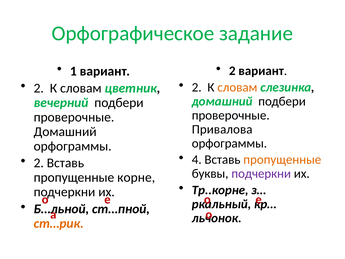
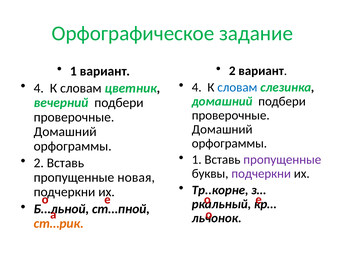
2: 2 -> 4 (197, 87)
словам colour: orange -> blue (237, 87)
2: 2 -> 4 (39, 88)
Привалова: Привалова -> Домашний (222, 129)
4: 4 -> 1 (197, 160)
пропущенные colour: orange -> purple (282, 160)
корне: корне -> новая (136, 177)
